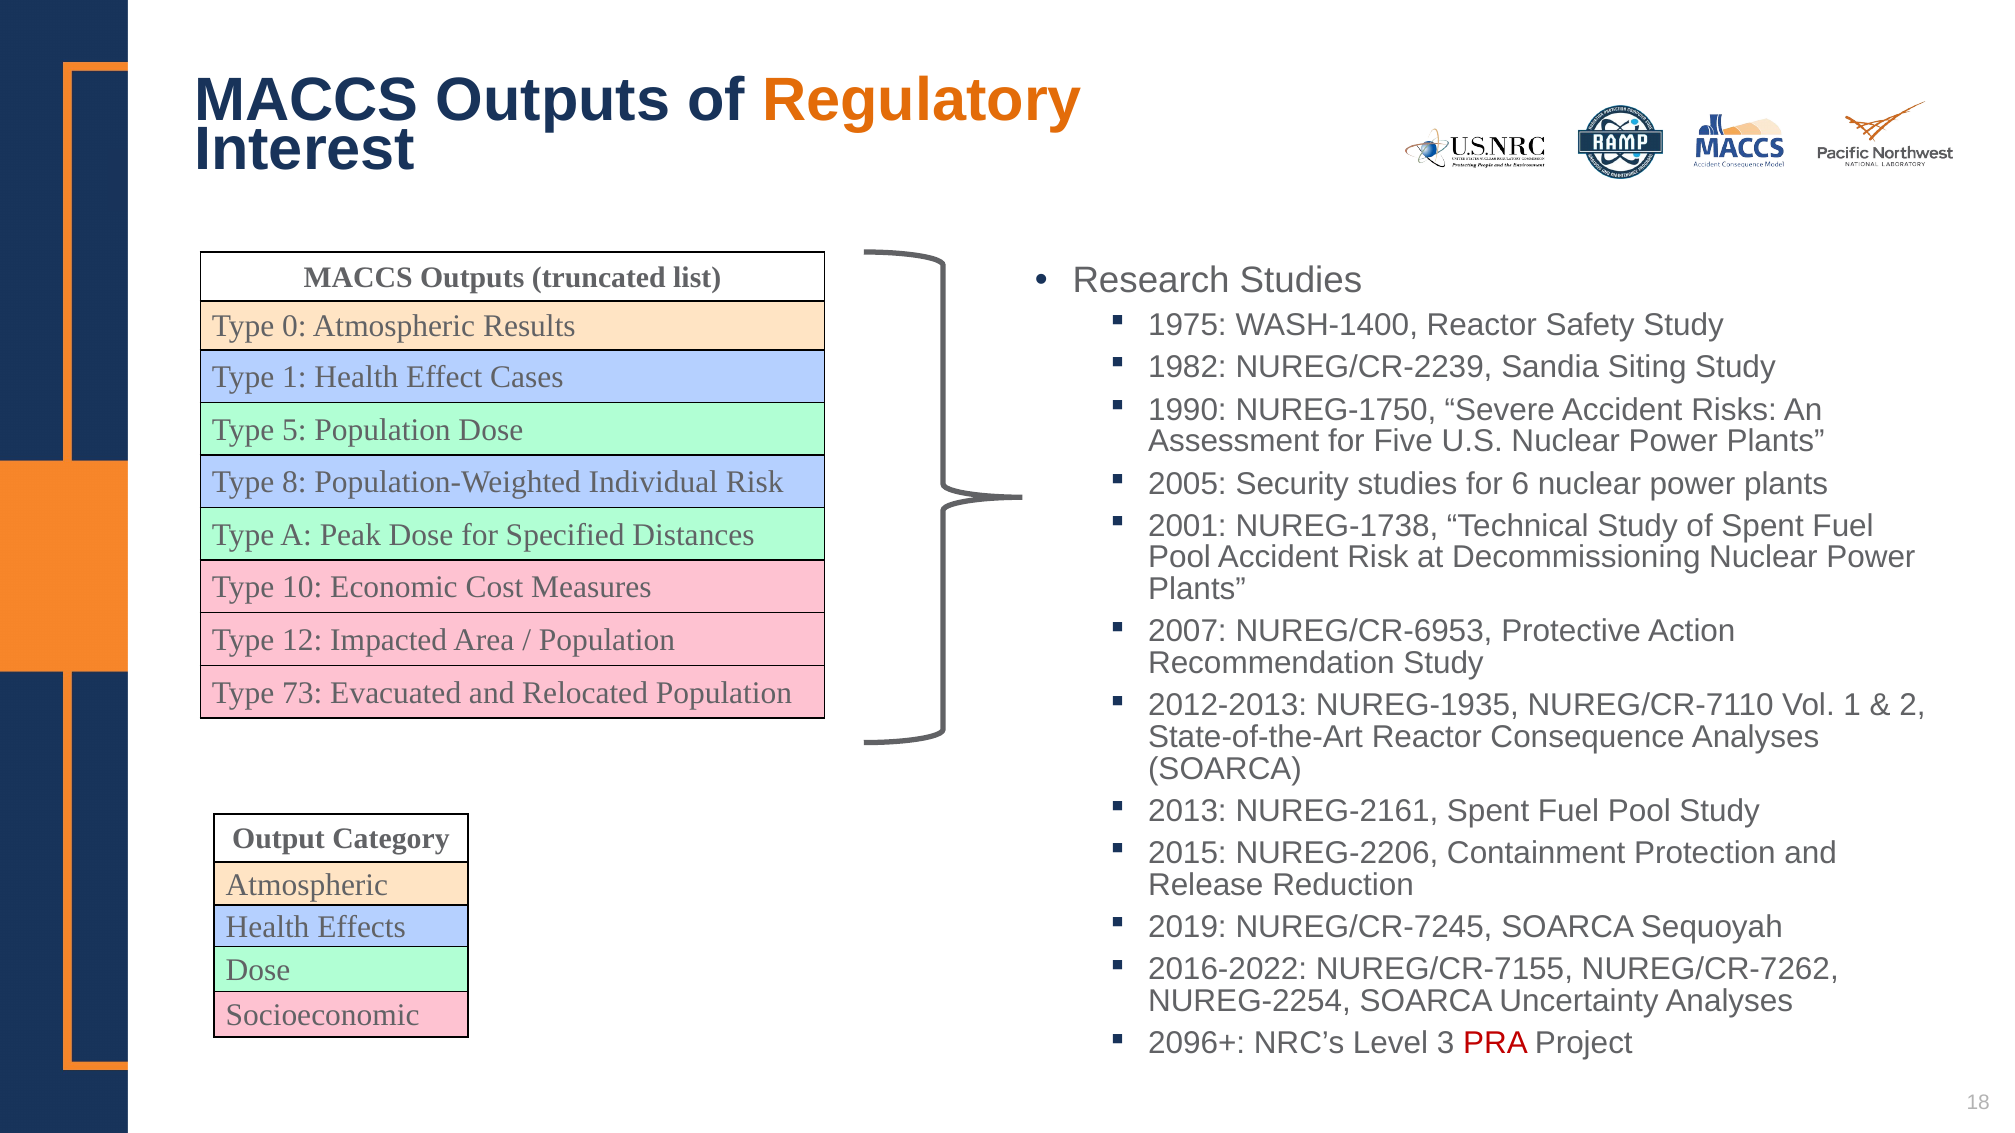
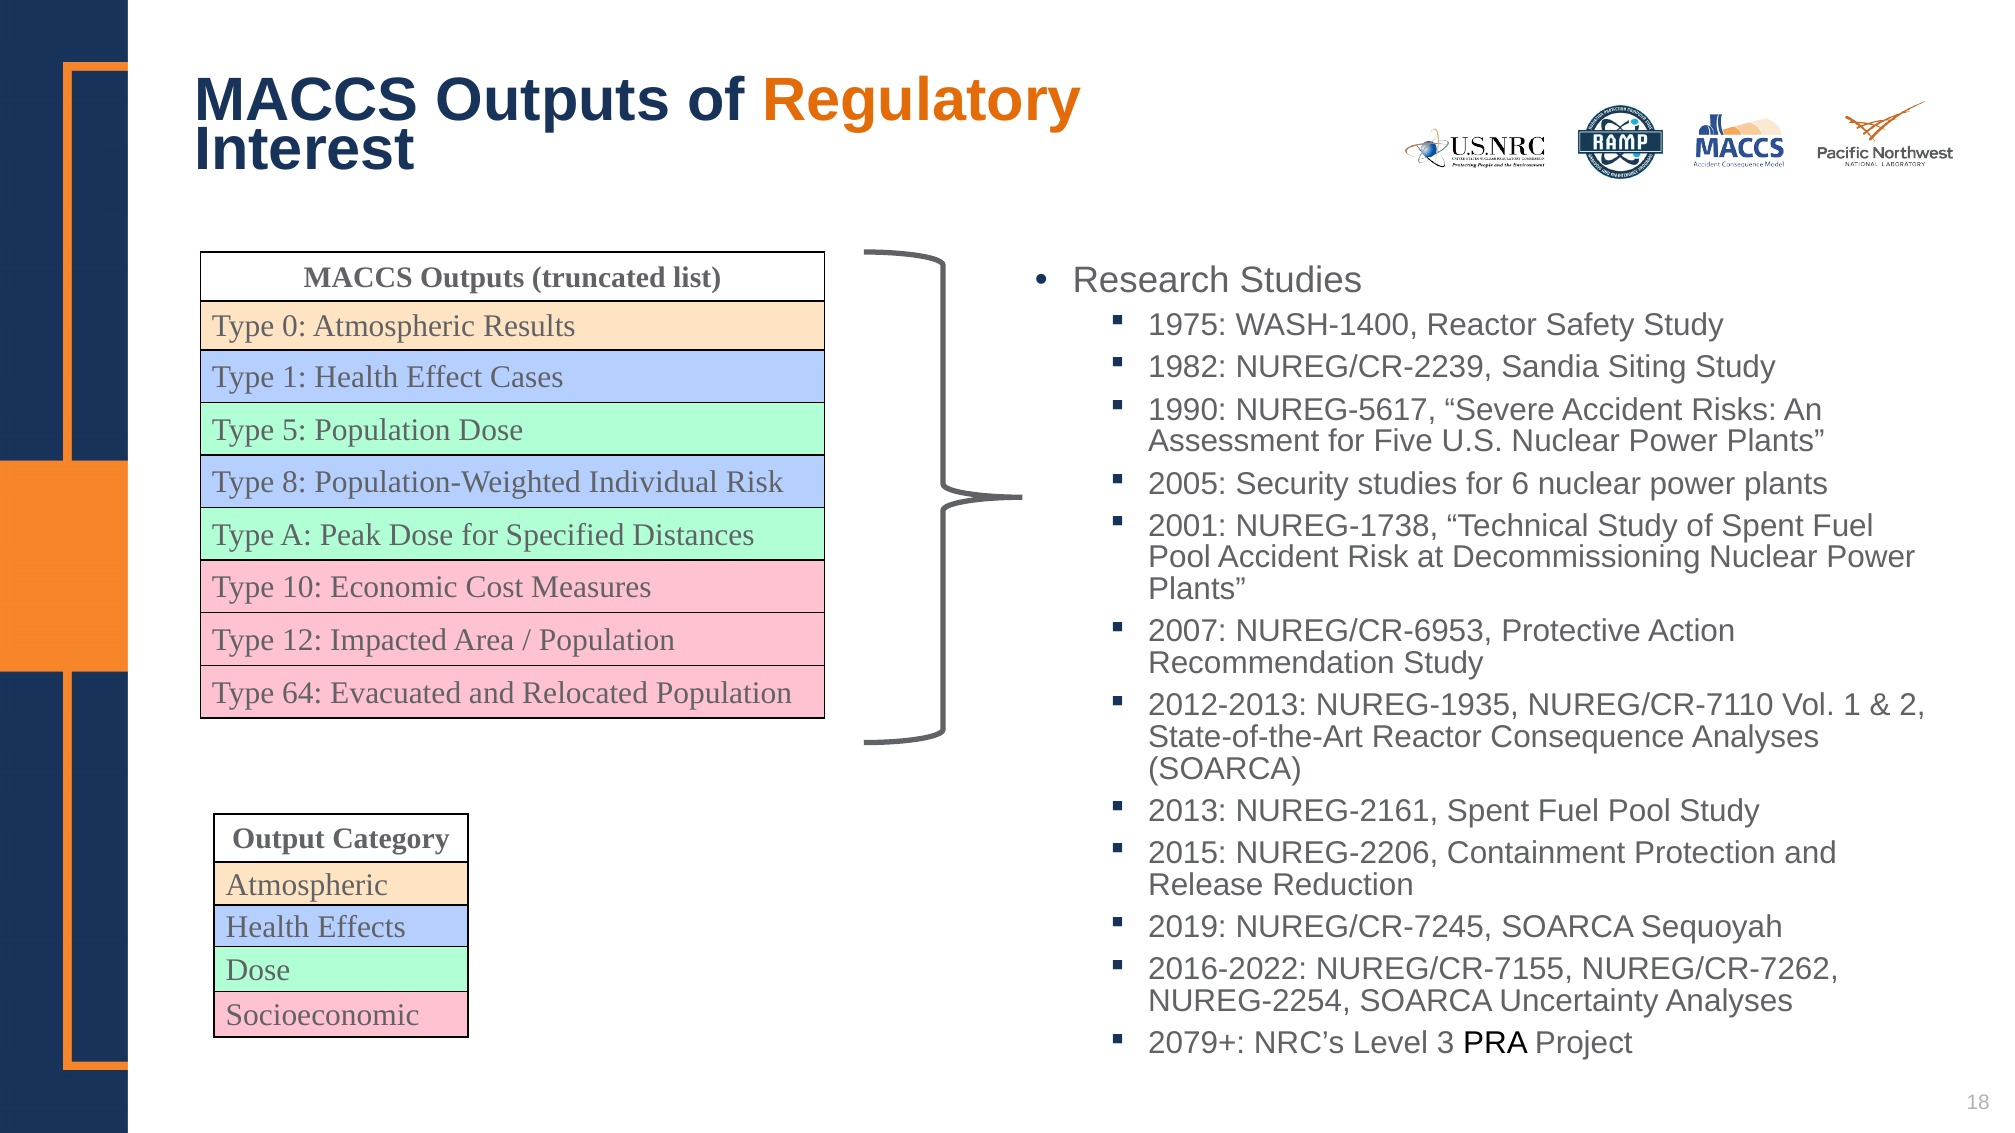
NUREG-1750: NUREG-1750 -> NUREG-5617 (1336, 410)
73: 73 -> 64 (302, 693)
2096+: 2096+ -> 2079+ (1197, 1044)
PRA colour: red -> black (1495, 1044)
